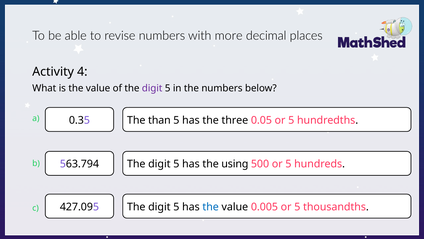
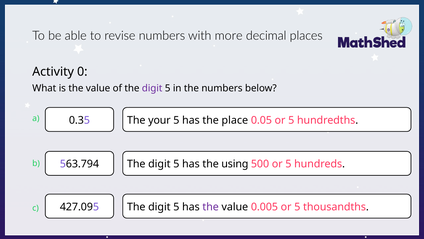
4: 4 -> 0 (82, 72)
than: than -> your (159, 120)
three: three -> place (235, 120)
the colour: blue -> purple (211, 206)
